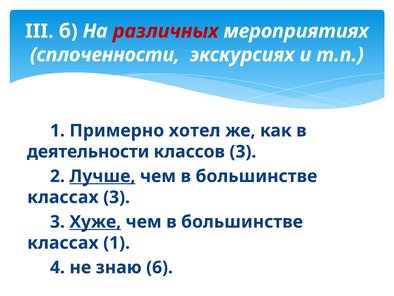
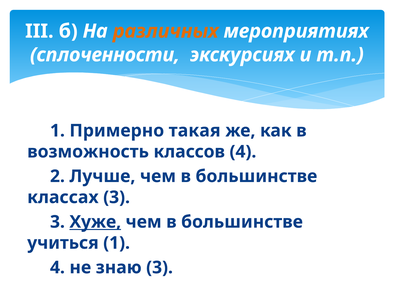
различных colour: red -> orange (166, 31)
хотел: хотел -> такая (195, 130)
деятельности: деятельности -> возможность (88, 151)
классов 3: 3 -> 4 (243, 151)
Лучше underline: present -> none (102, 176)
классах: классах -> учиться (63, 243)
знаю 6: 6 -> 3 (160, 267)
